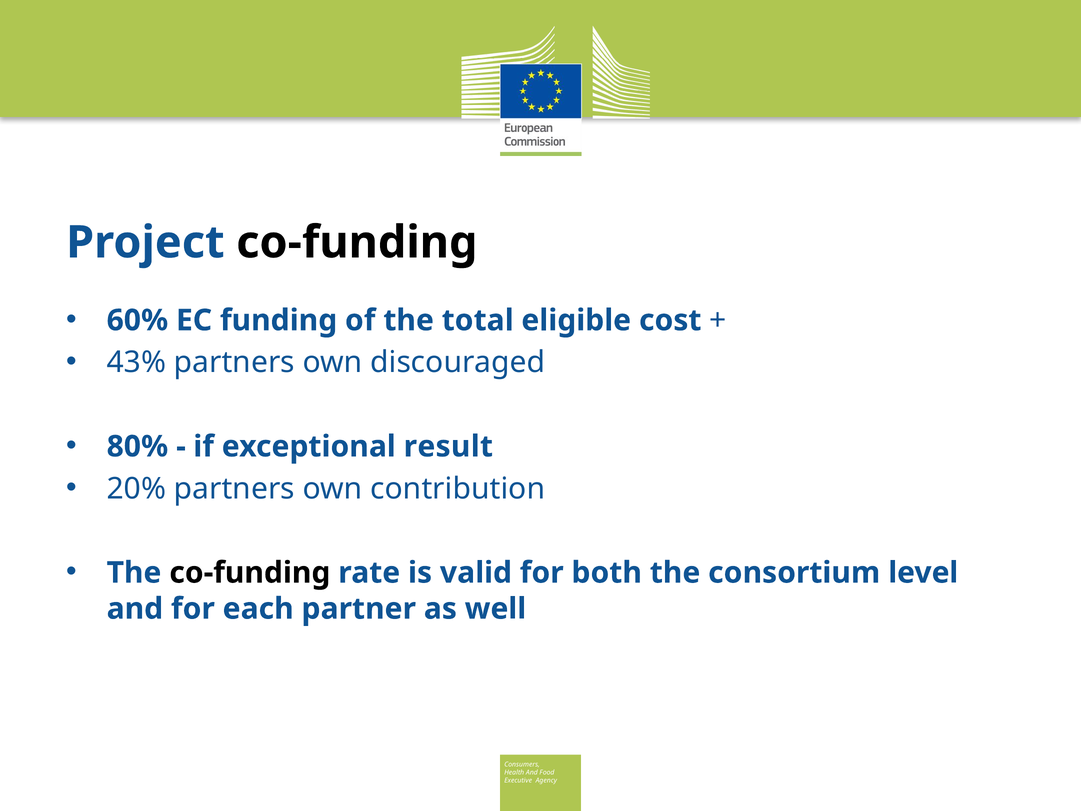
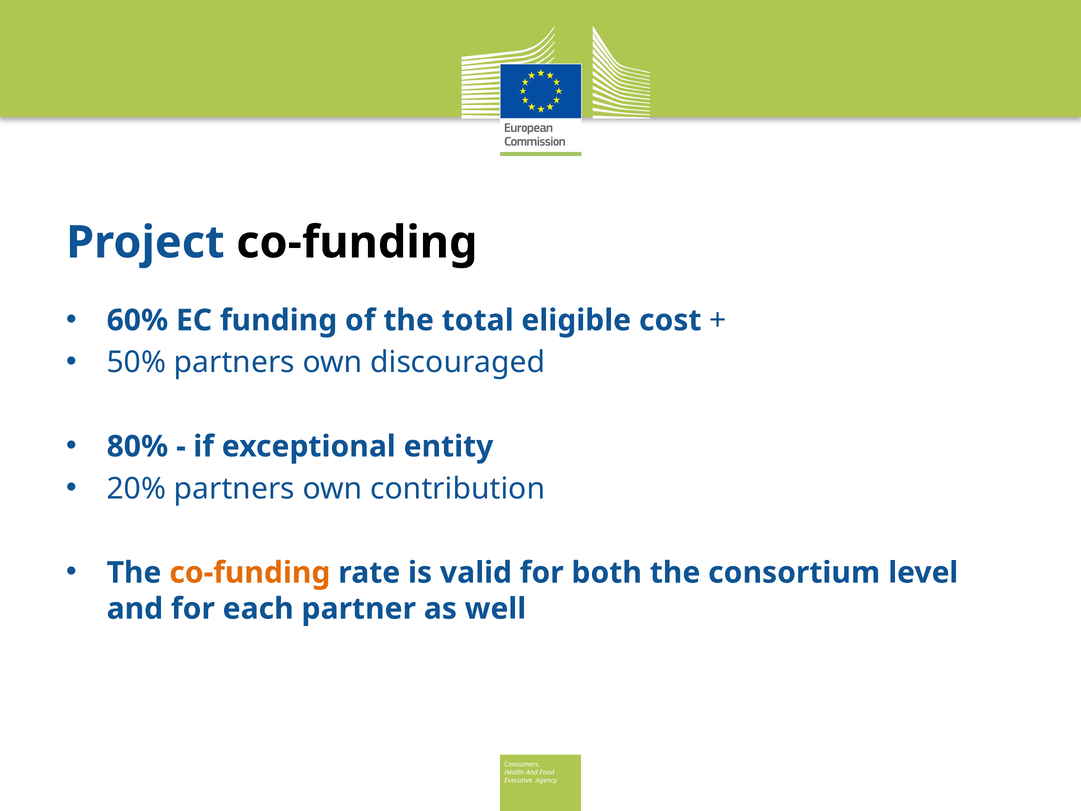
43%: 43% -> 50% (136, 362)
result: result -> entity (448, 446)
co-funding colour: black -> orange (250, 573)
